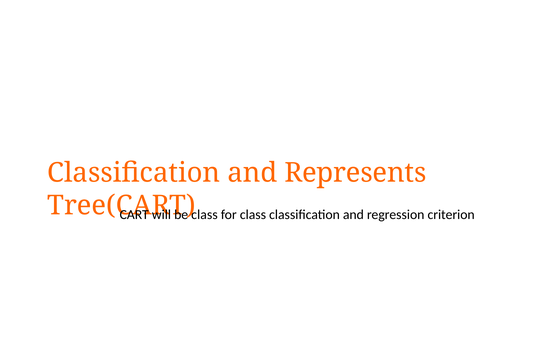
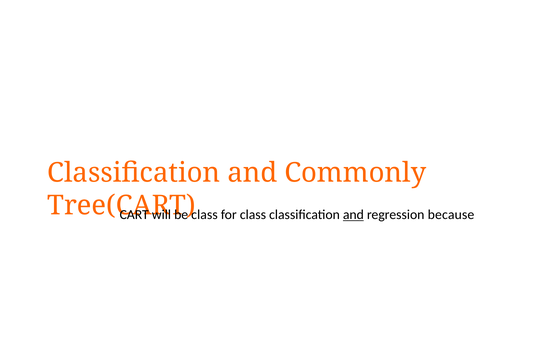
Represents: Represents -> Commonly (355, 173)
and underline: none -> present (353, 215)
criterion: criterion -> because (451, 215)
